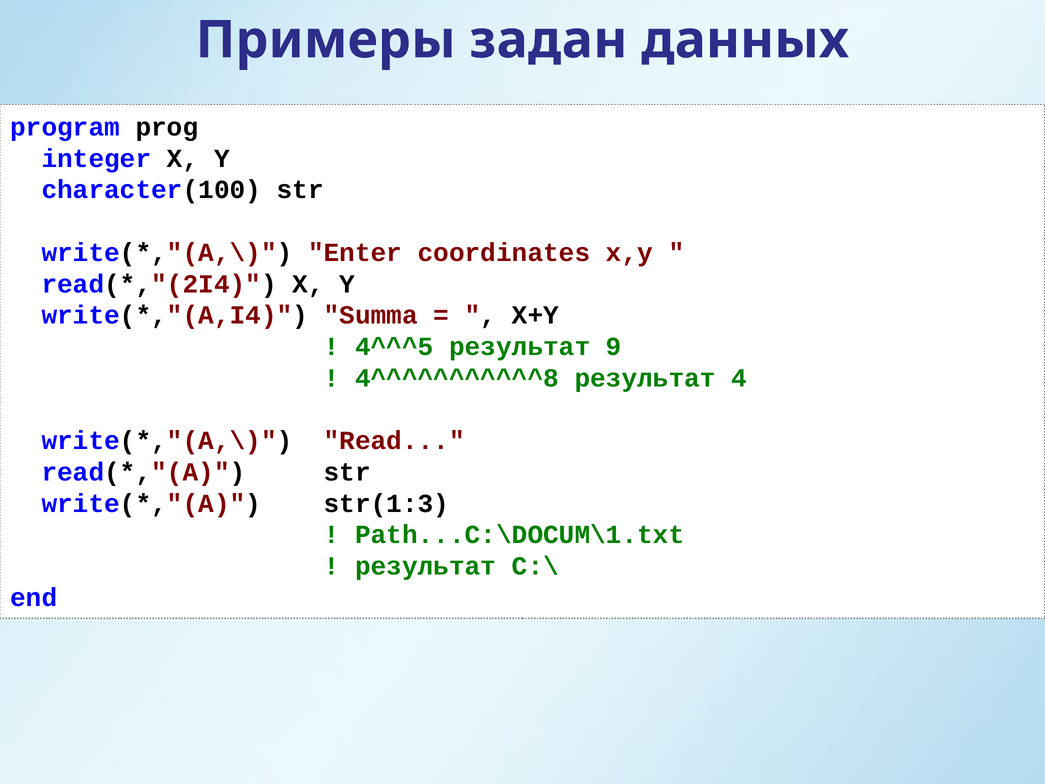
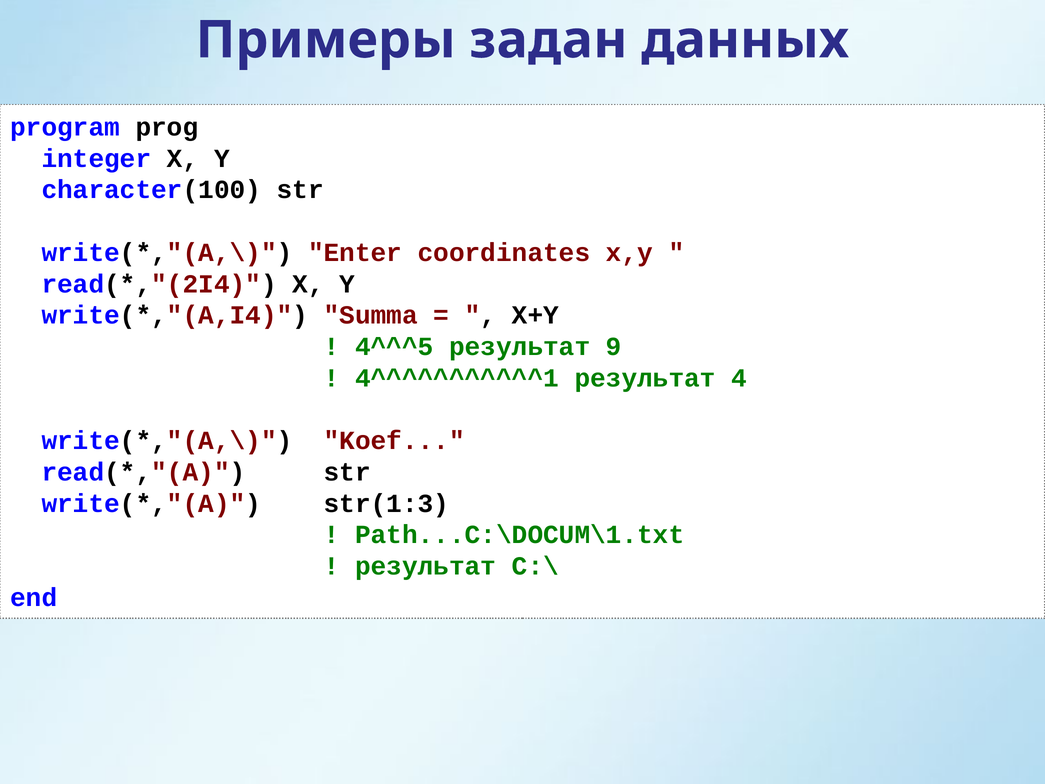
4^^^^^^^^^^^8: 4^^^^^^^^^^^8 -> 4^^^^^^^^^^^1 (457, 378)
Read: Read -> Koef (394, 441)
